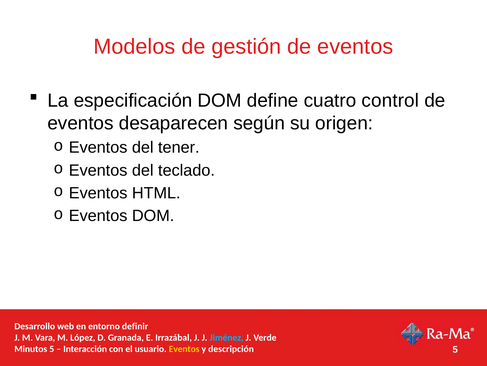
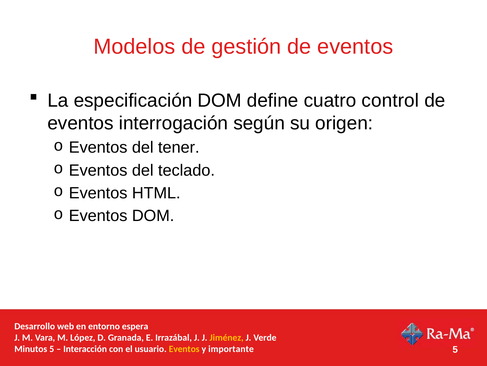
desaparecen: desaparecen -> interrogación (174, 123)
definir: definir -> espera (135, 326)
Jiménez colour: light blue -> yellow (227, 337)
descripción: descripción -> importante (231, 348)
